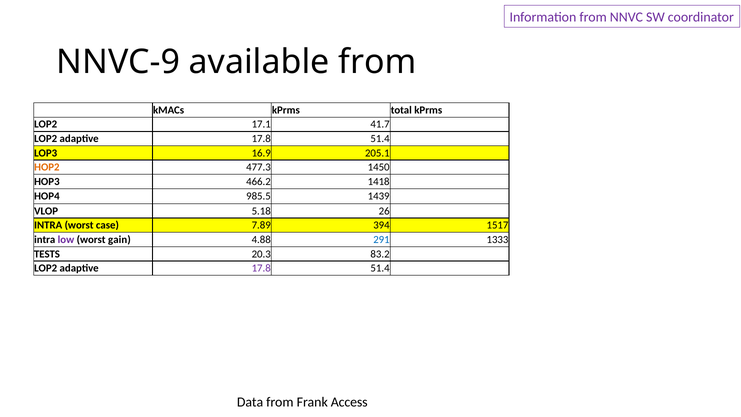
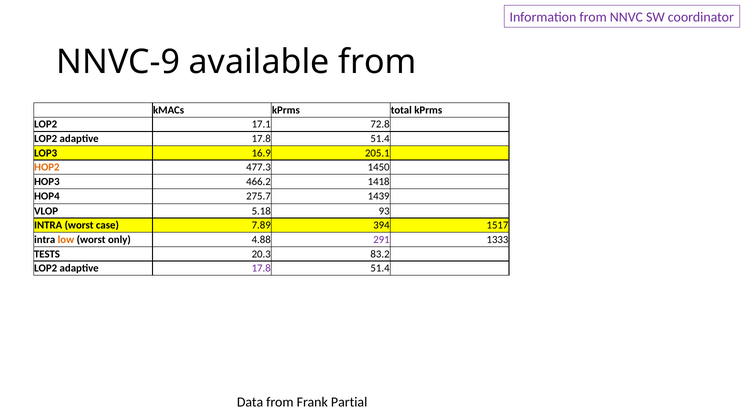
41.7: 41.7 -> 72.8 (380, 124)
985.5: 985.5 -> 275.7 (258, 196)
26: 26 -> 93 (384, 211)
low colour: purple -> orange (66, 240)
gain: gain -> only (119, 240)
291 colour: blue -> purple (381, 240)
Access: Access -> Partial (349, 402)
